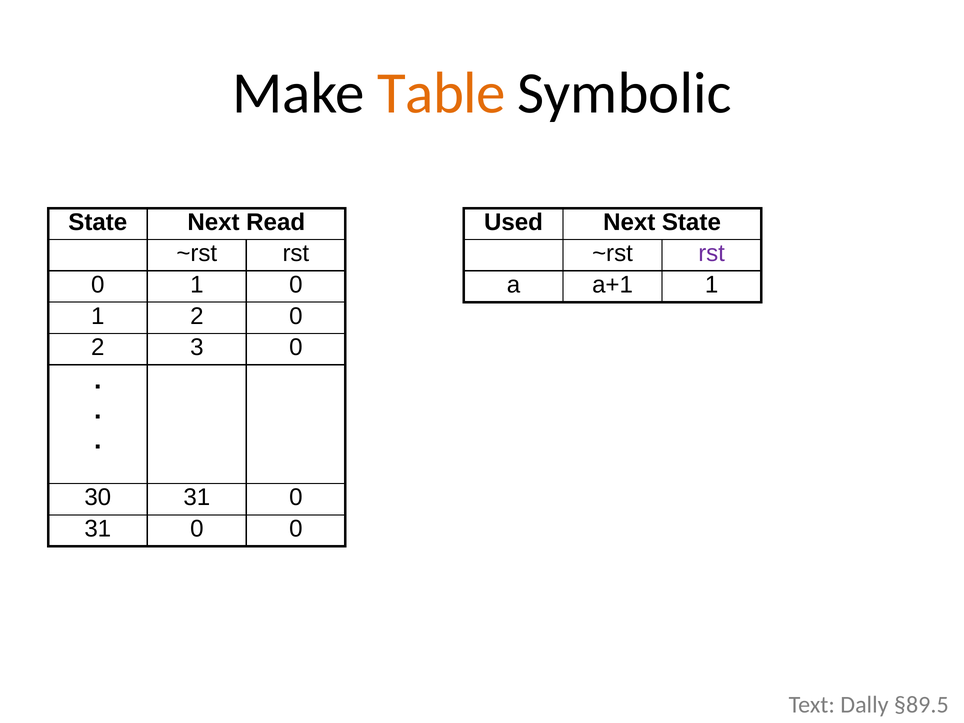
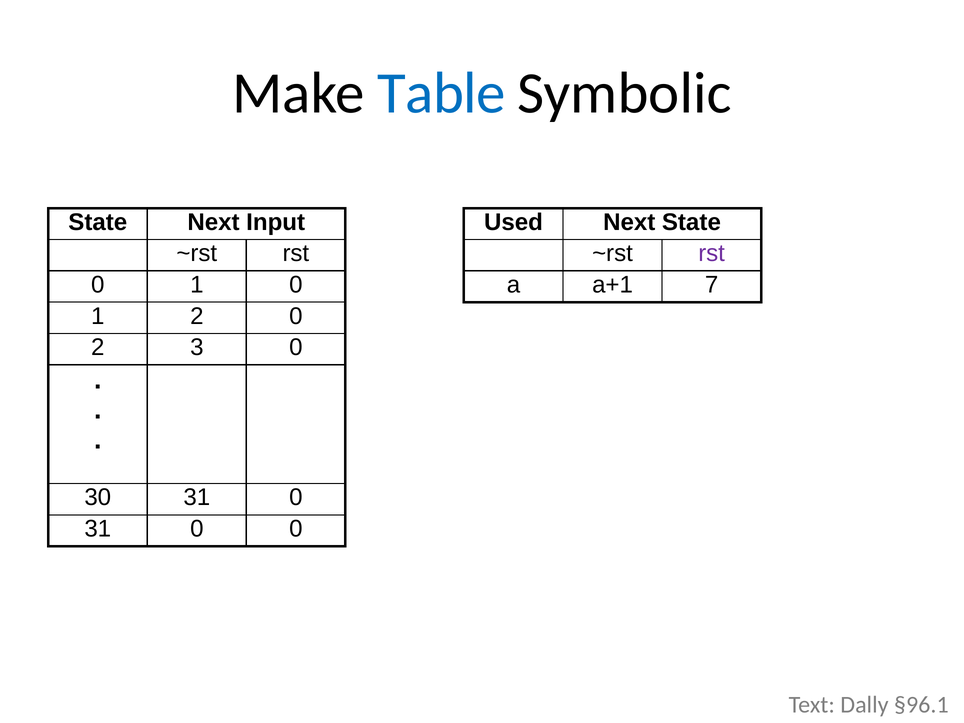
Table colour: orange -> blue (441, 93)
Read: Read -> Input (276, 222)
a+1 1: 1 -> 7 (712, 285)
§89.5: §89.5 -> §96.1 (921, 705)
